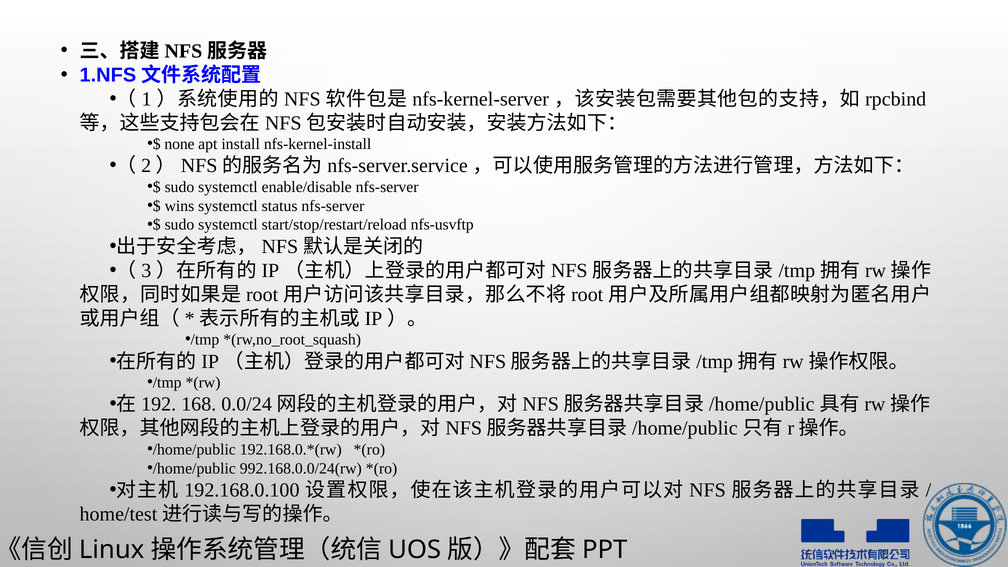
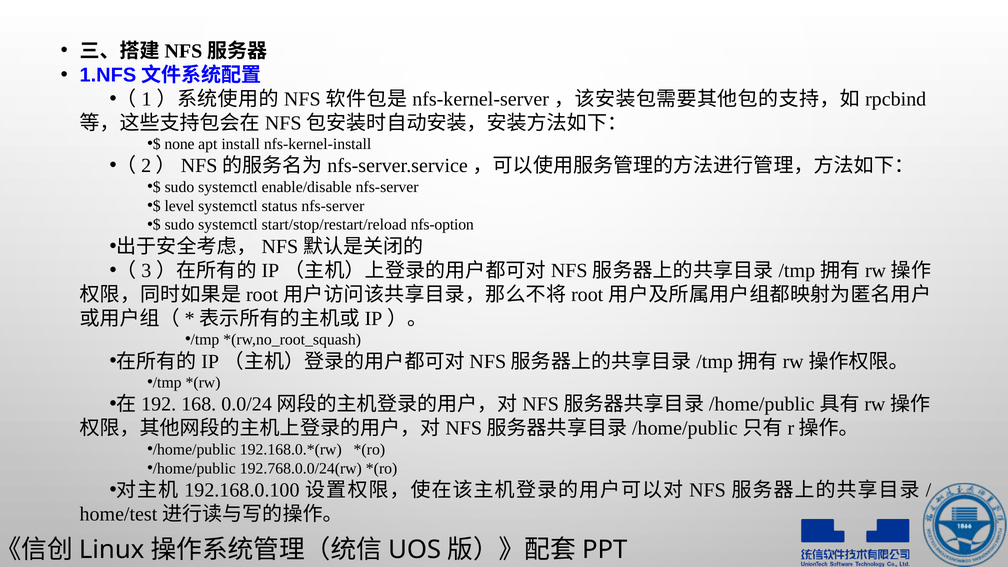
wins: wins -> level (180, 206)
nfs-usvftp: nfs-usvftp -> nfs-option (442, 225)
992.168.0.0/24(rw: 992.168.0.0/24(rw -> 192.768.0.0/24(rw (301, 468)
